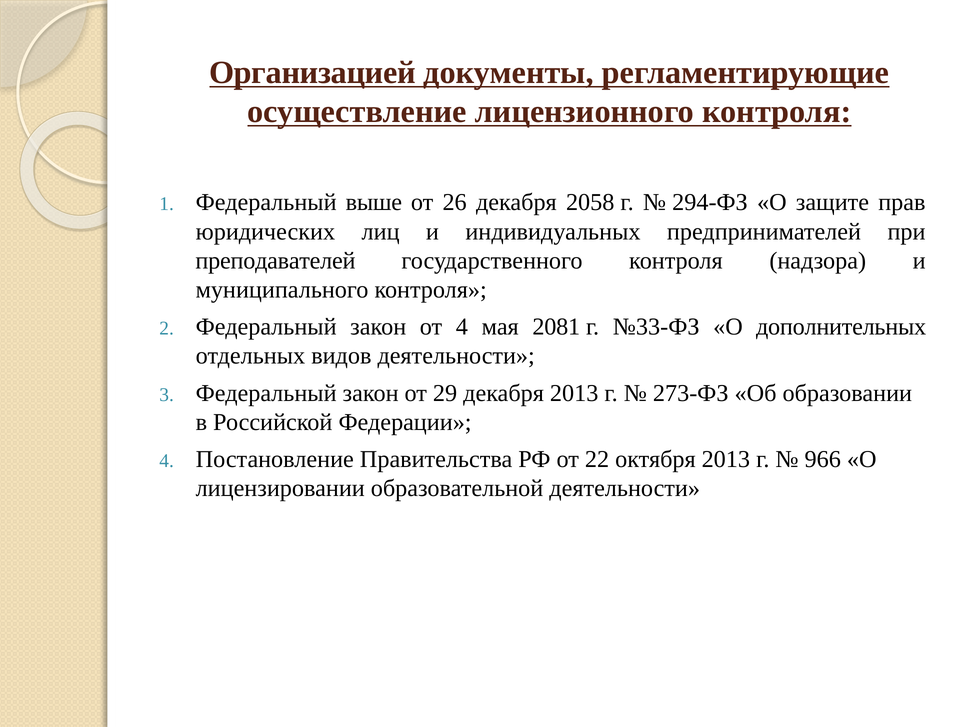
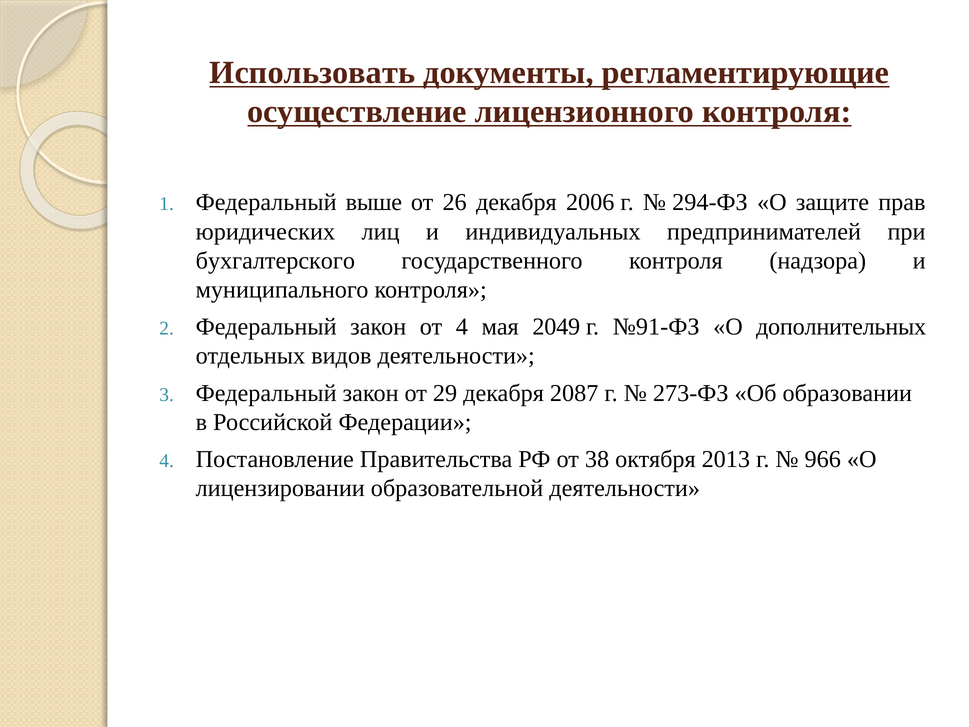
Организацией: Организацией -> Использовать (312, 73)
2058: 2058 -> 2006 (590, 202)
преподавателей: преподавателей -> бухгалтерского (275, 261)
2081: 2081 -> 2049 (556, 327)
№33-ФЗ: №33-ФЗ -> №91-ФЗ (656, 327)
декабря 2013: 2013 -> 2087 (574, 393)
22: 22 -> 38 (597, 459)
